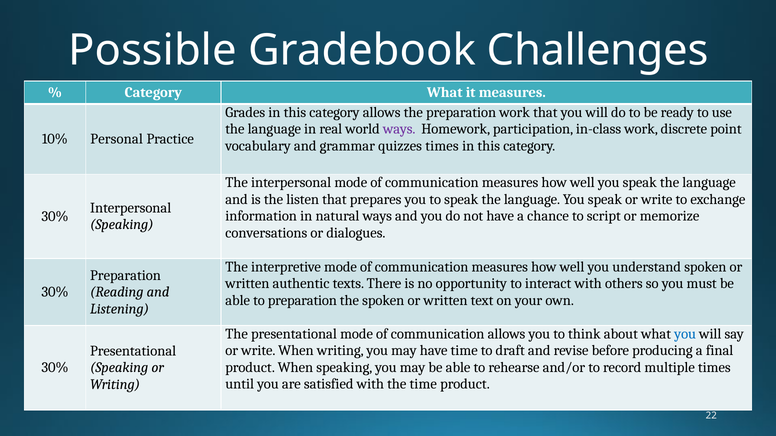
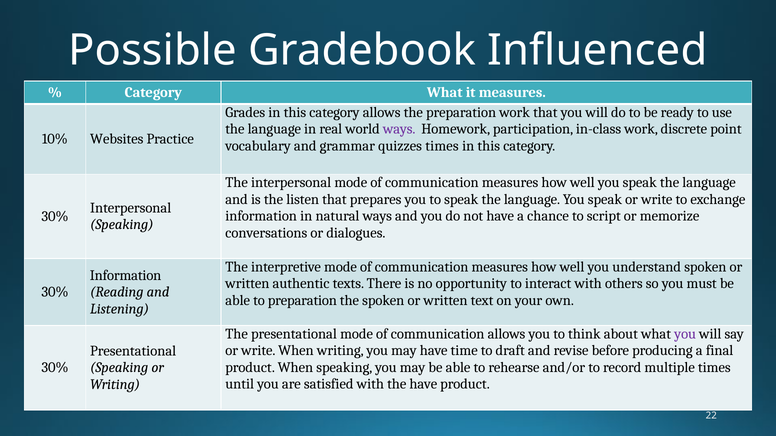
Challenges: Challenges -> Influenced (597, 51)
Personal: Personal -> Websites (117, 139)
Preparation: Preparation -> Information (126, 276)
you colour: blue -> purple (685, 334)
the time: time -> have (423, 385)
